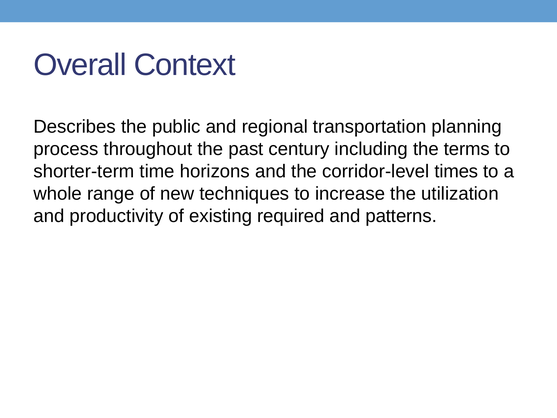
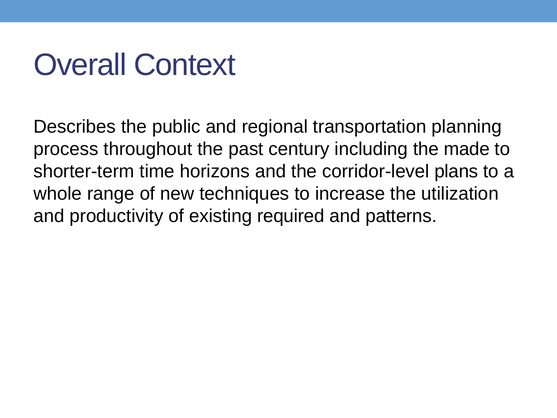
terms: terms -> made (467, 149)
times: times -> plans (456, 171)
